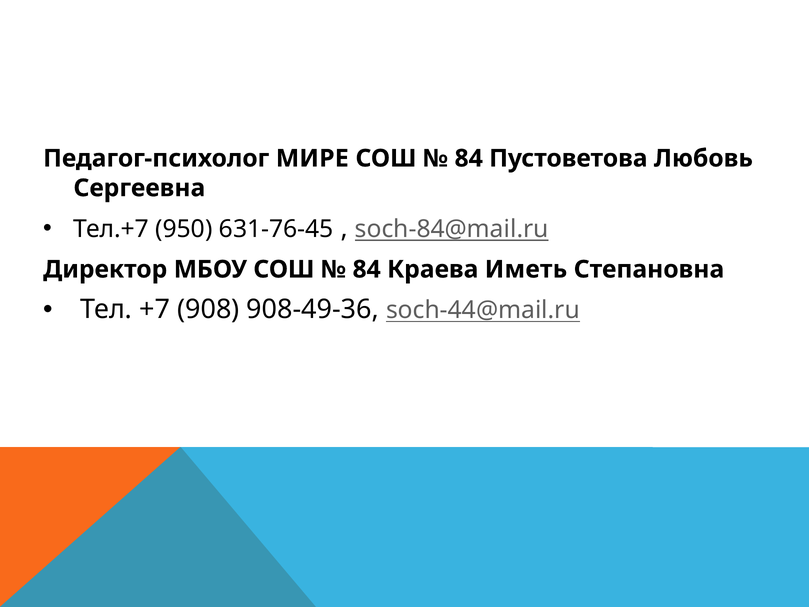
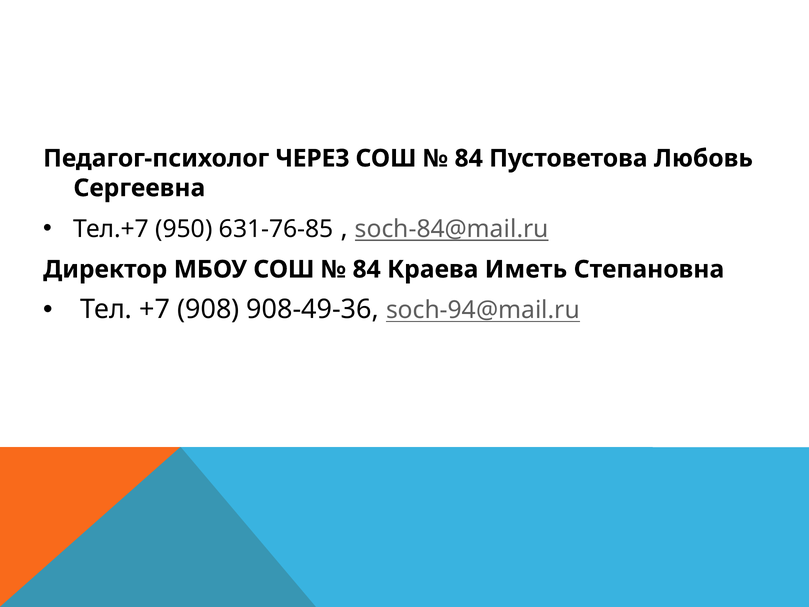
МИРЕ: МИРЕ -> ЧЕРЕЗ (313, 158)
631-76-45: 631-76-45 -> 631-76-85 (276, 229)
soch-44@mail.ru: soch-44@mail.ru -> soch-94@mail.ru (483, 310)
